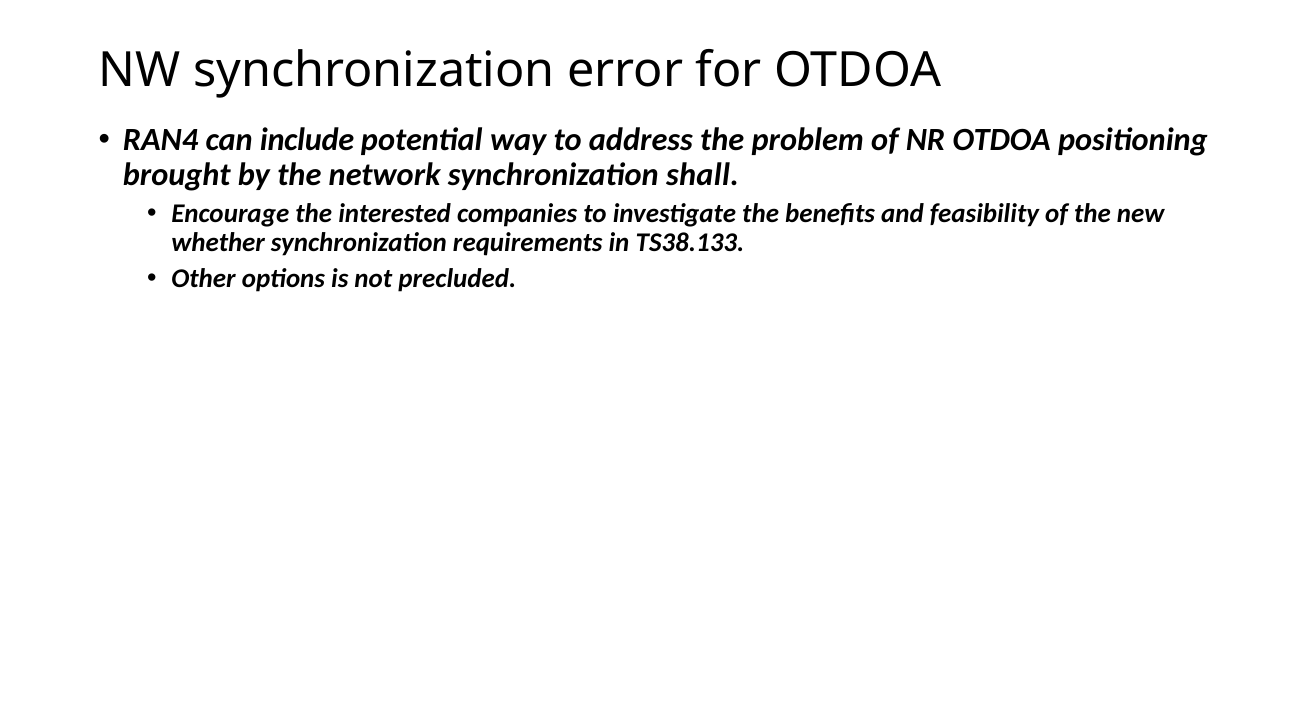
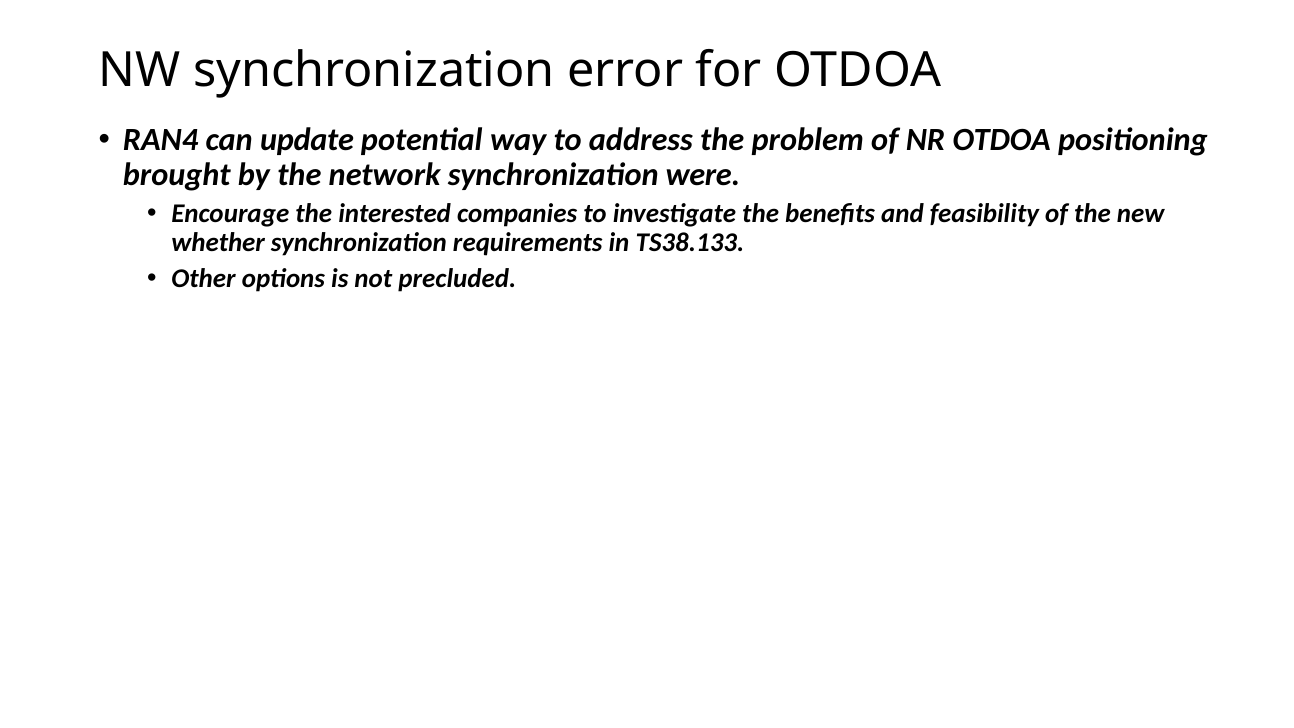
include: include -> update (307, 140)
shall: shall -> were (703, 175)
